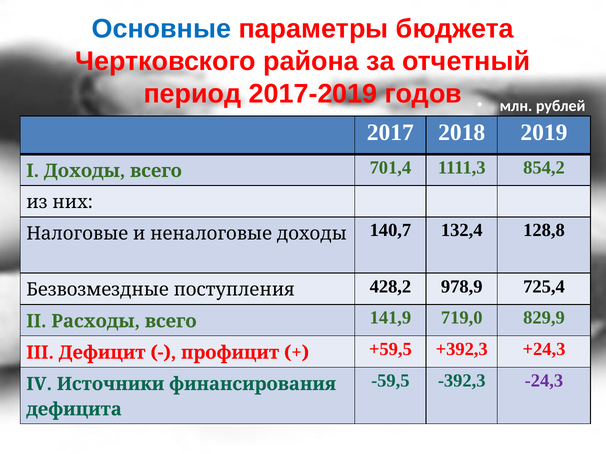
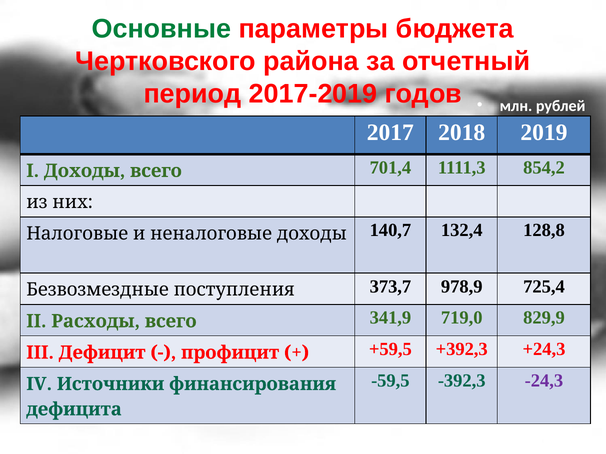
Основные colour: blue -> green (161, 29)
428,2: 428,2 -> 373,7 (390, 287)
141,9: 141,9 -> 341,9 (390, 318)
